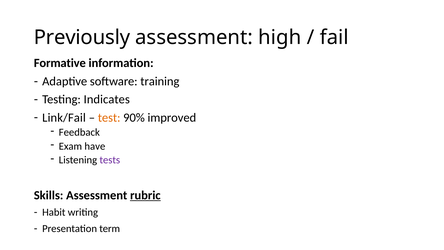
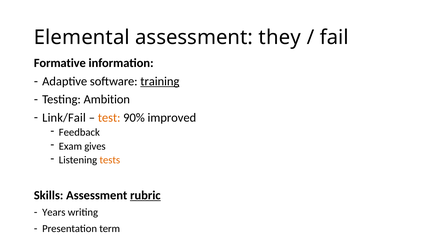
Previously: Previously -> Elemental (82, 37)
high: high -> they (280, 37)
training underline: none -> present (160, 81)
Indicates: Indicates -> Ambition (107, 99)
have: have -> gives (95, 146)
tests colour: purple -> orange (110, 160)
Habit: Habit -> Years (54, 212)
